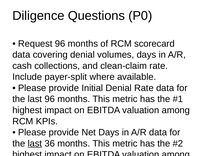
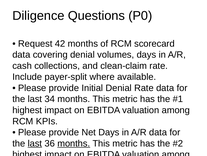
Request 96: 96 -> 42 (60, 43)
last 96: 96 -> 34 (50, 99)
months underline: none -> present (74, 143)
